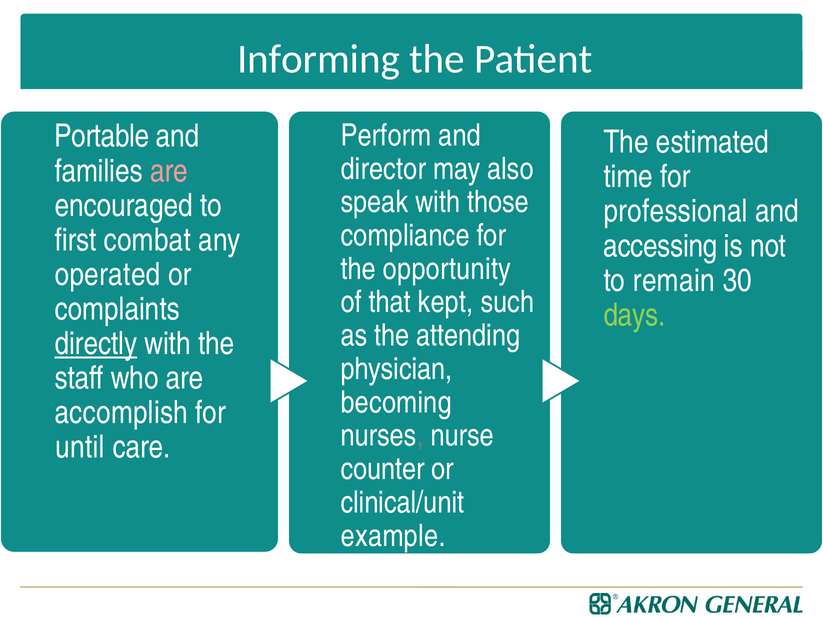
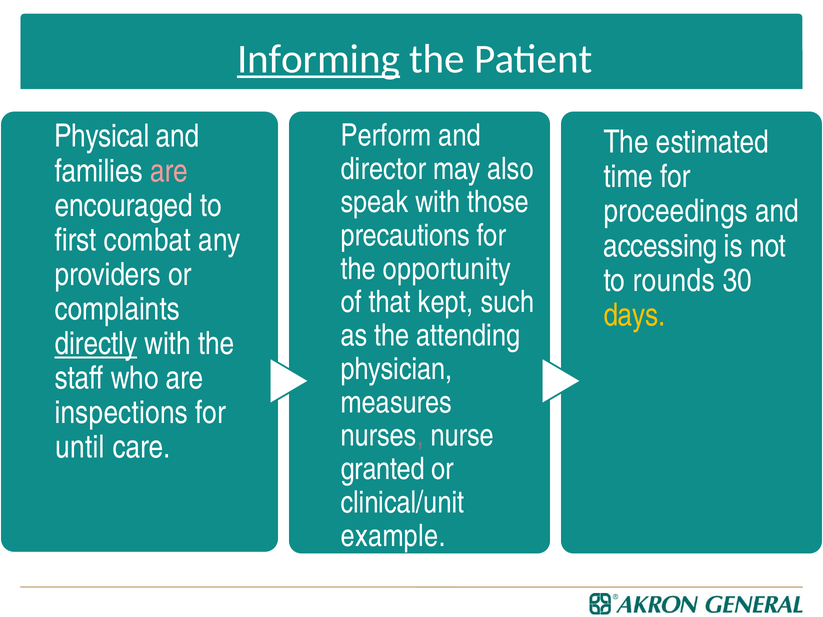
Informing underline: none -> present (319, 59)
Portable: Portable -> Physical (102, 136)
professional: professional -> proceedings (676, 211)
compliance: compliance -> precautions (405, 236)
operated: operated -> providers (108, 275)
remain: remain -> rounds (674, 281)
days colour: light green -> yellow (634, 315)
becoming: becoming -> measures (396, 403)
accomplish: accomplish -> inspections (121, 413)
counter: counter -> granted (383, 469)
